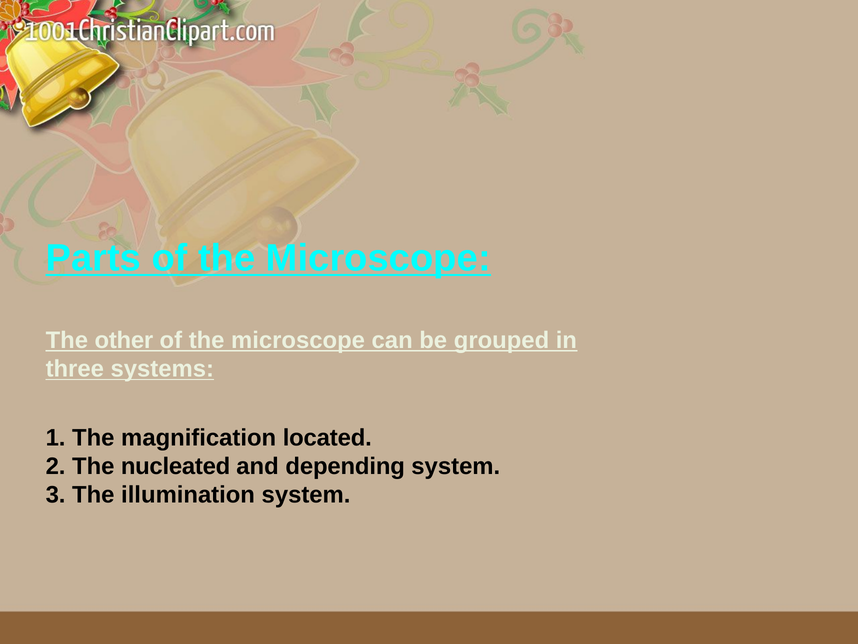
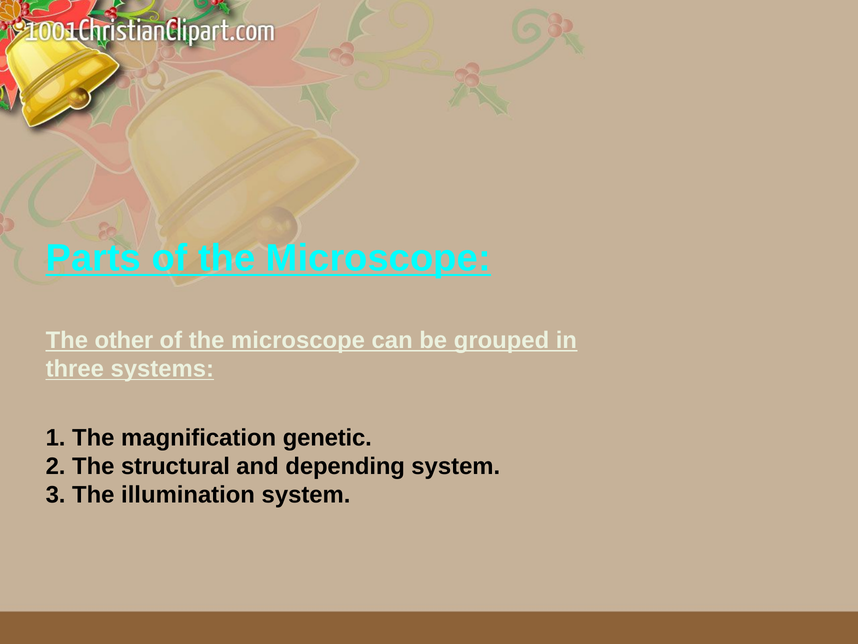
located: located -> genetic (327, 437)
nucleated: nucleated -> structural (175, 466)
